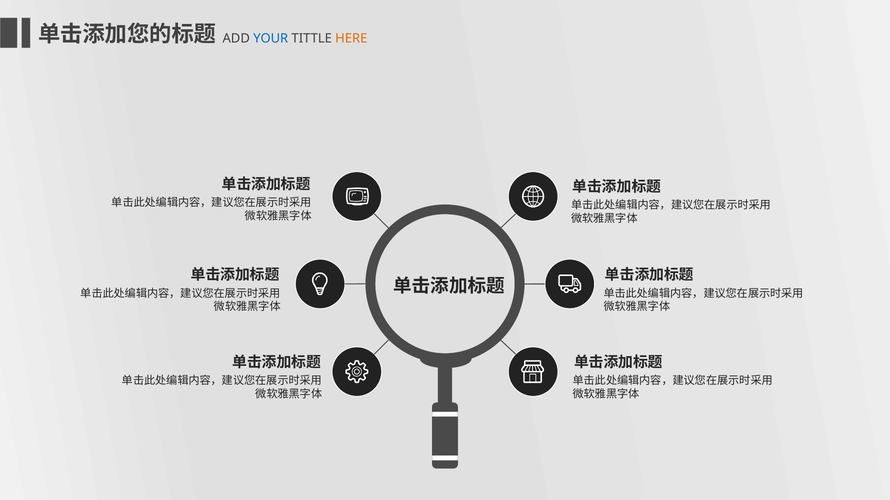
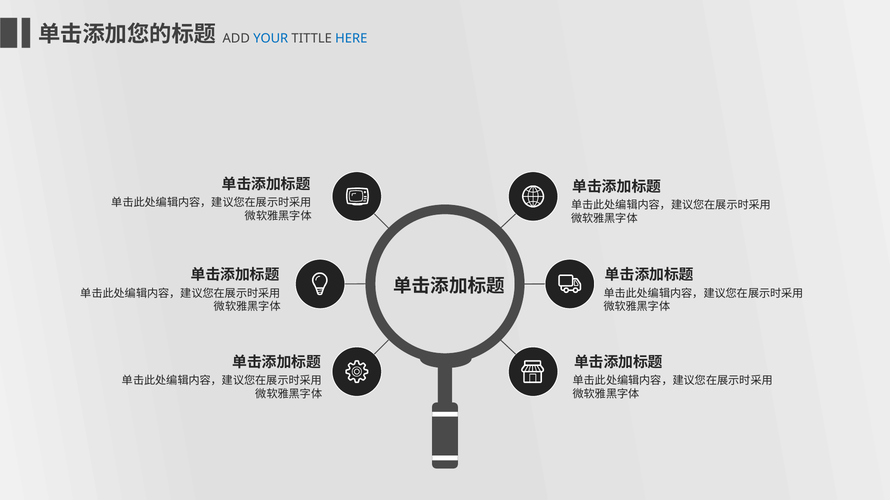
HERE colour: orange -> blue (351, 38)
